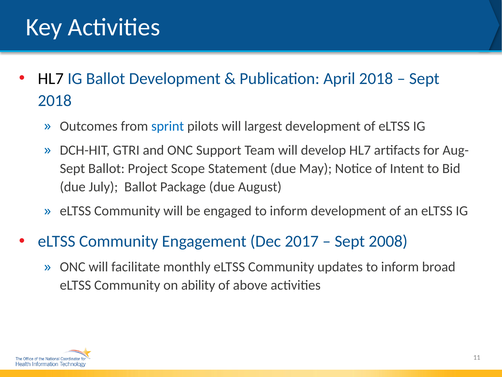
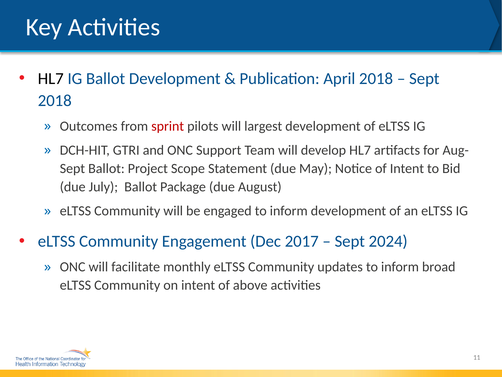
sprint colour: blue -> red (168, 126)
2008: 2008 -> 2024 (388, 241)
on ability: ability -> intent (198, 285)
